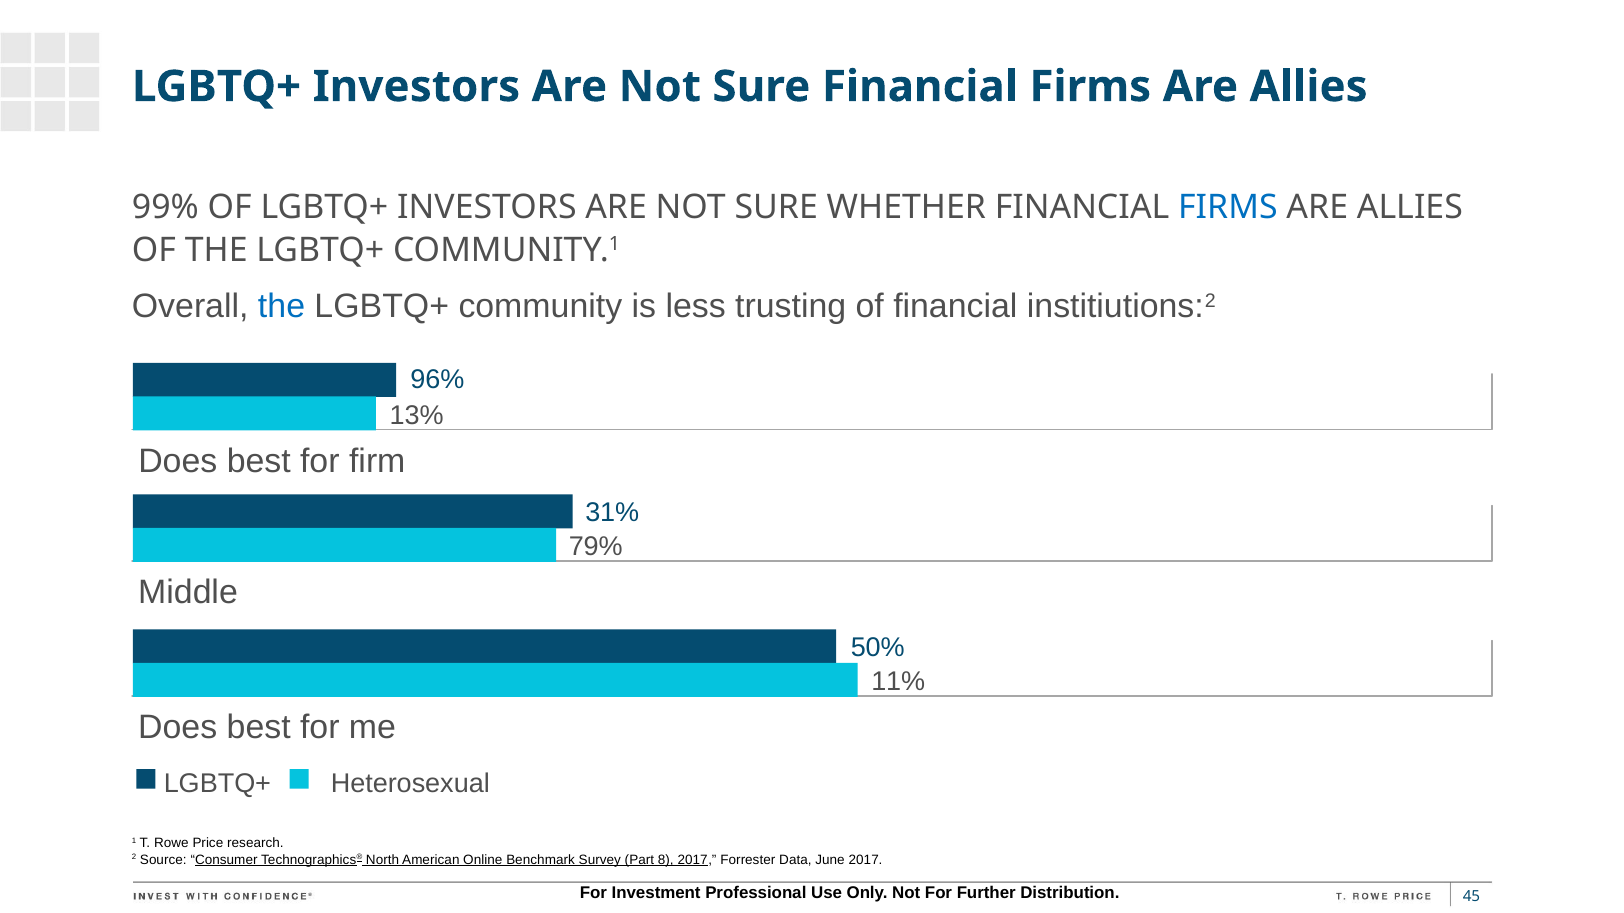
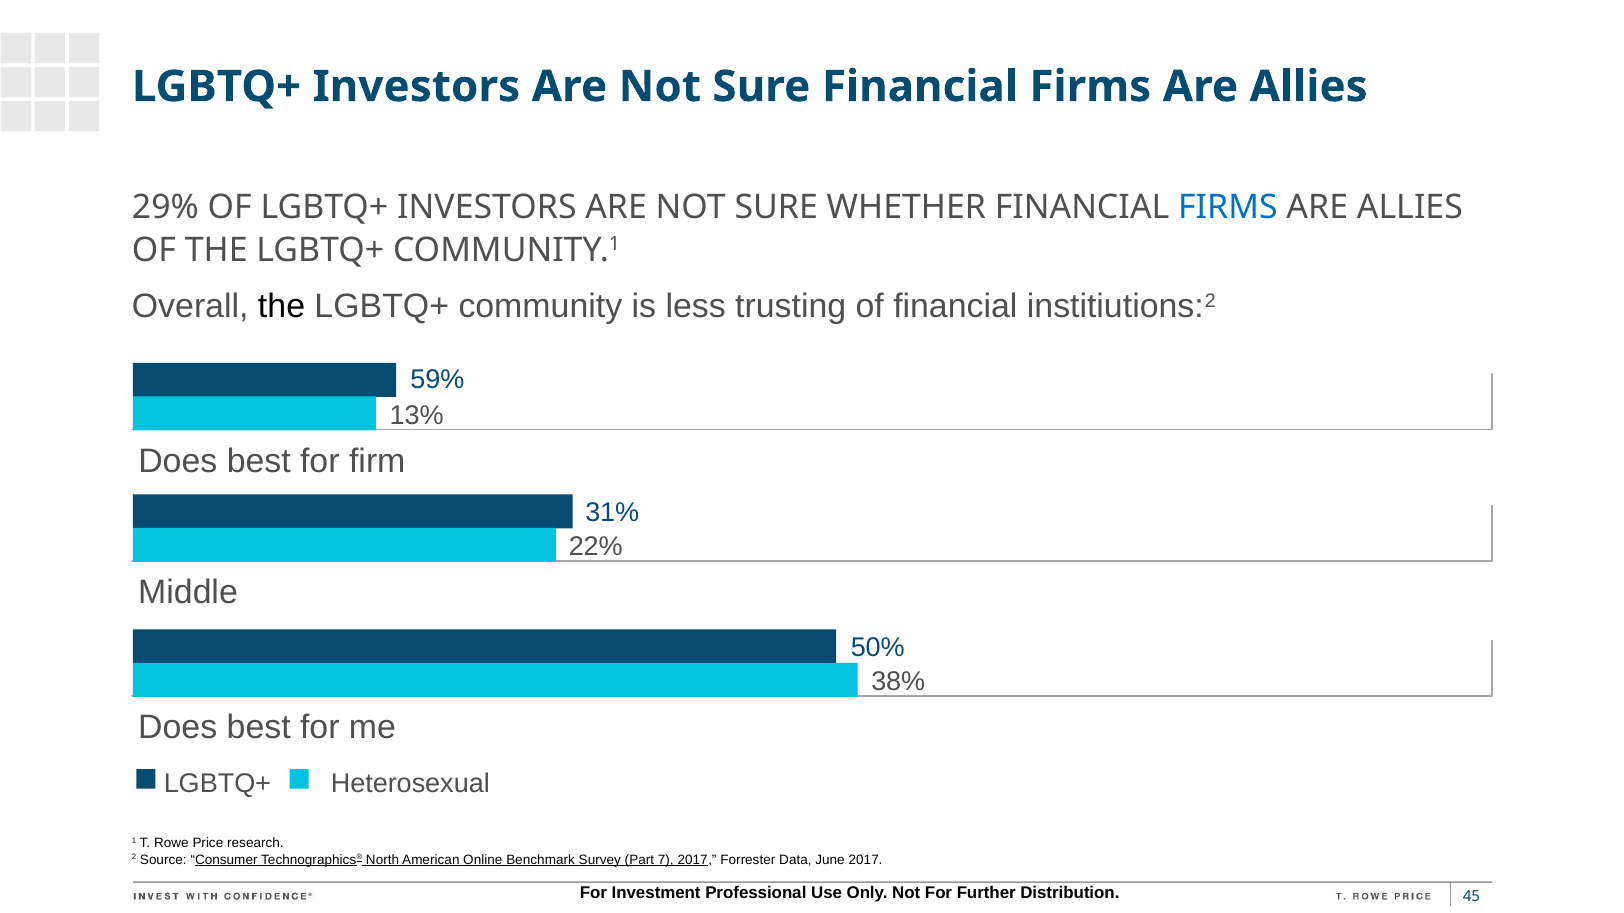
99%: 99% -> 29% (165, 207)
the colour: blue -> black (282, 307)
96%: 96% -> 59% (437, 380)
79%: 79% -> 22% (596, 547)
11%: 11% -> 38% (898, 682)
8: 8 -> 7 (666, 860)
